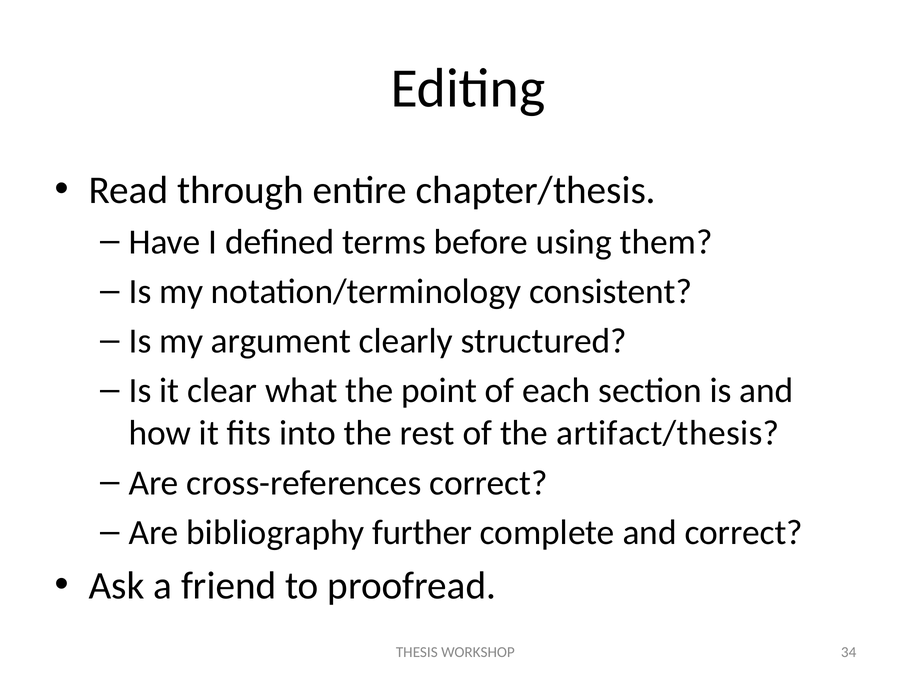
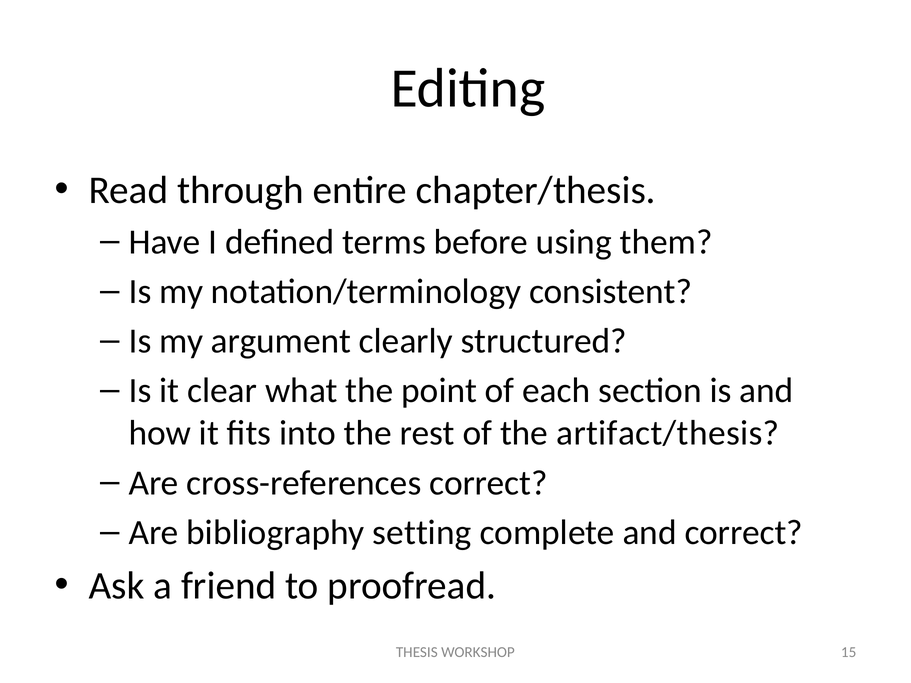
further: further -> setting (422, 533)
34: 34 -> 15 (849, 652)
